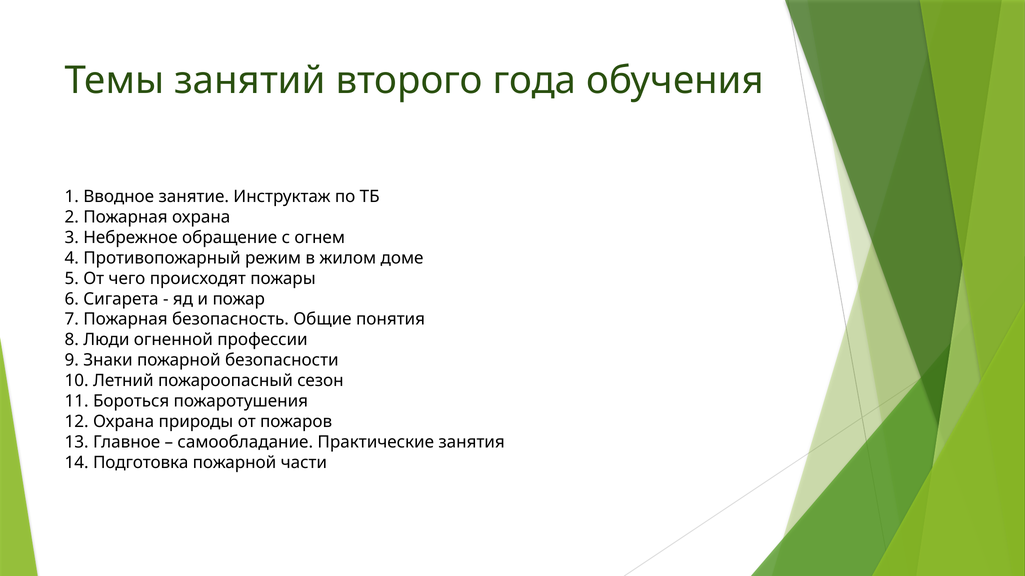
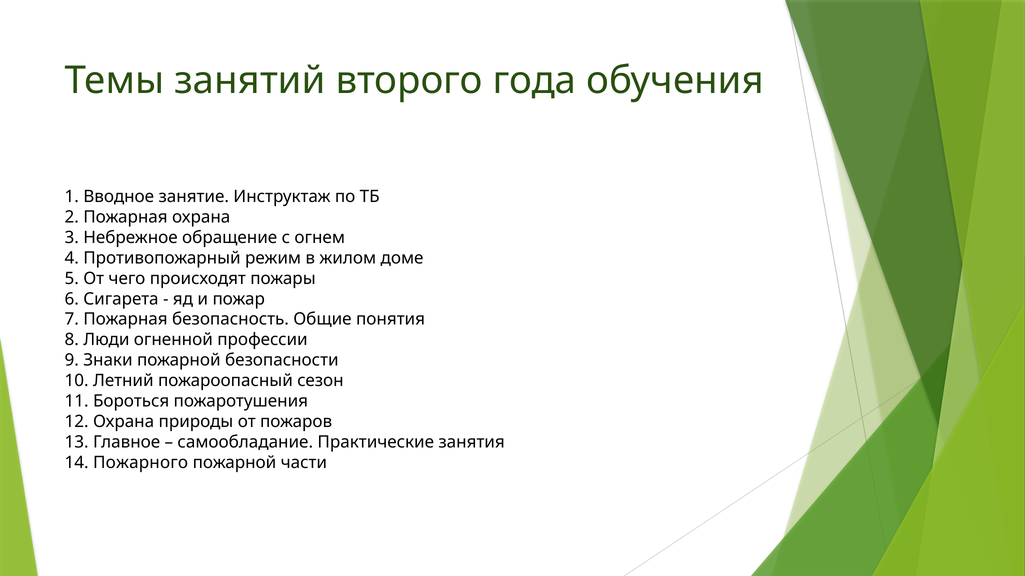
Подготовка: Подготовка -> Пожарного (141, 463)
